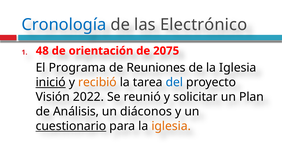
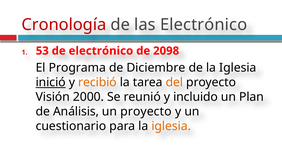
Cronología colour: blue -> red (64, 25)
48: 48 -> 53 (42, 51)
de orientación: orientación -> electrónico (101, 51)
2075: 2075 -> 2098 (166, 51)
Reuniones: Reuniones -> Diciembre (156, 68)
del colour: blue -> orange (174, 82)
2022: 2022 -> 2000 (88, 97)
solicitar: solicitar -> incluido (196, 97)
un diáconos: diáconos -> proyecto (146, 111)
cuestionario underline: present -> none (71, 126)
